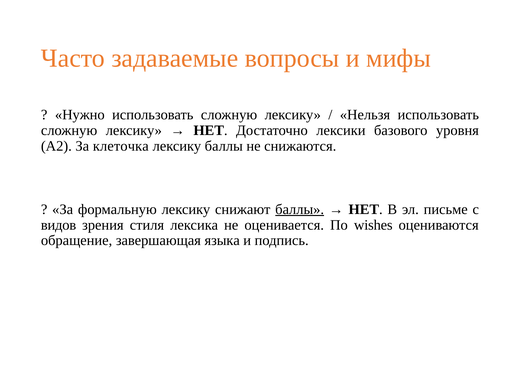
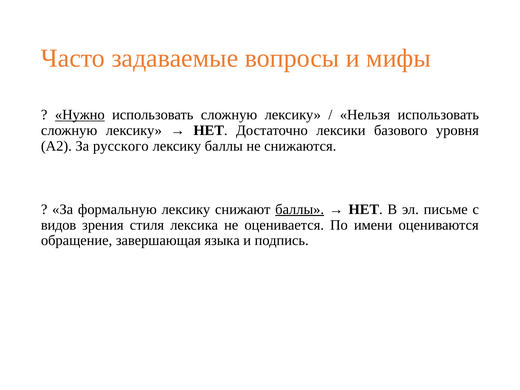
Нужно underline: none -> present (80, 115)
клеточка: клеточка -> русского (121, 146)
wishes: wishes -> имени (373, 225)
